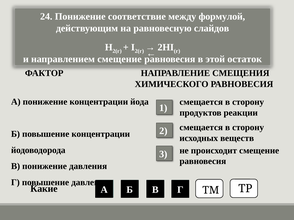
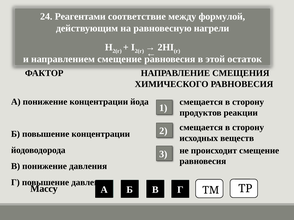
24 Понижение: Понижение -> Реагентами (80, 17)
слайдов: слайдов -> нагрели (212, 28)
Какие: Какие -> Массу (44, 189)
